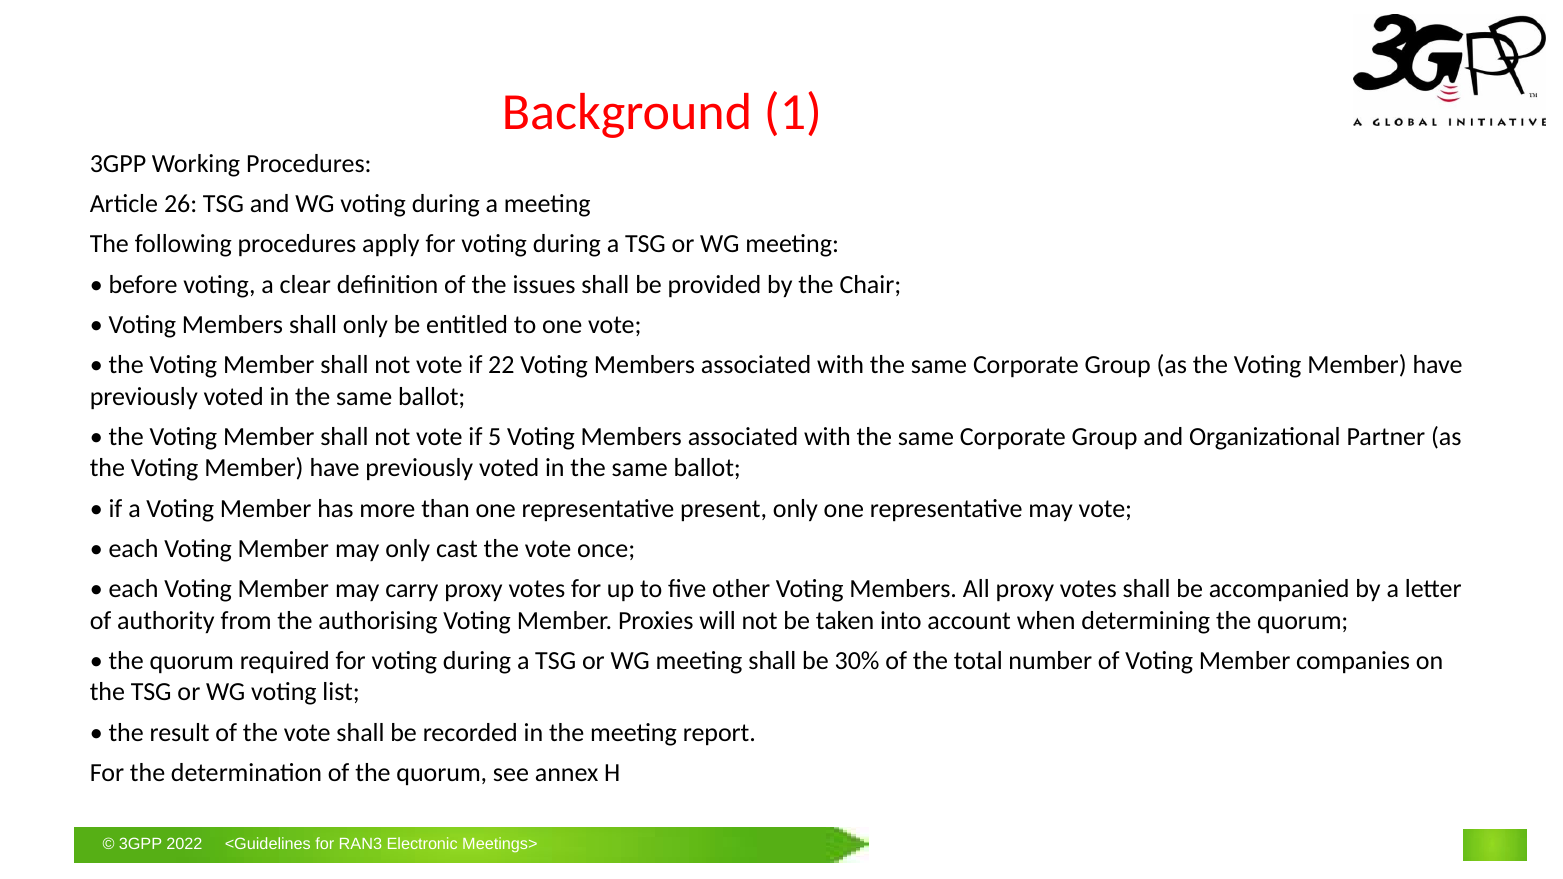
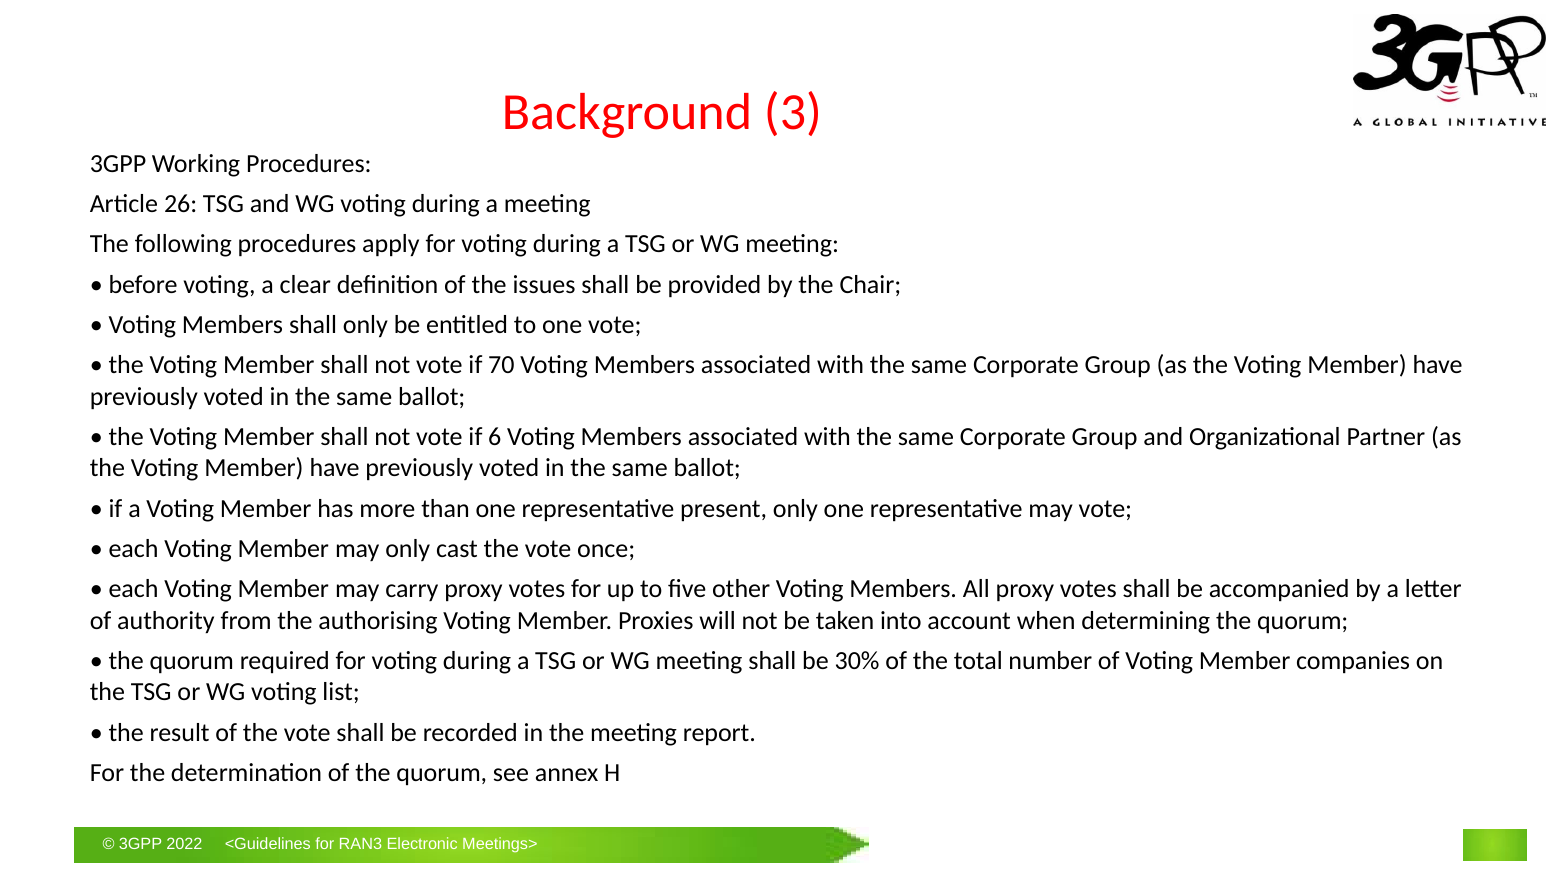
Background 1: 1 -> 3 (793, 112)
22: 22 -> 70 (501, 365)
5: 5 -> 6 (495, 437)
